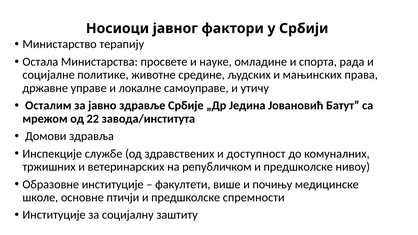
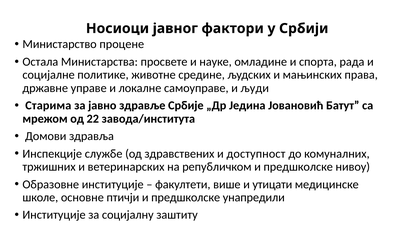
терапију: терапију -> процене (122, 44)
утичу: утичу -> људи (255, 88)
Осталим: Осталим -> Старима (48, 106)
почињу: почињу -> утицати (272, 184)
спремности: спремности -> унапредили (254, 198)
